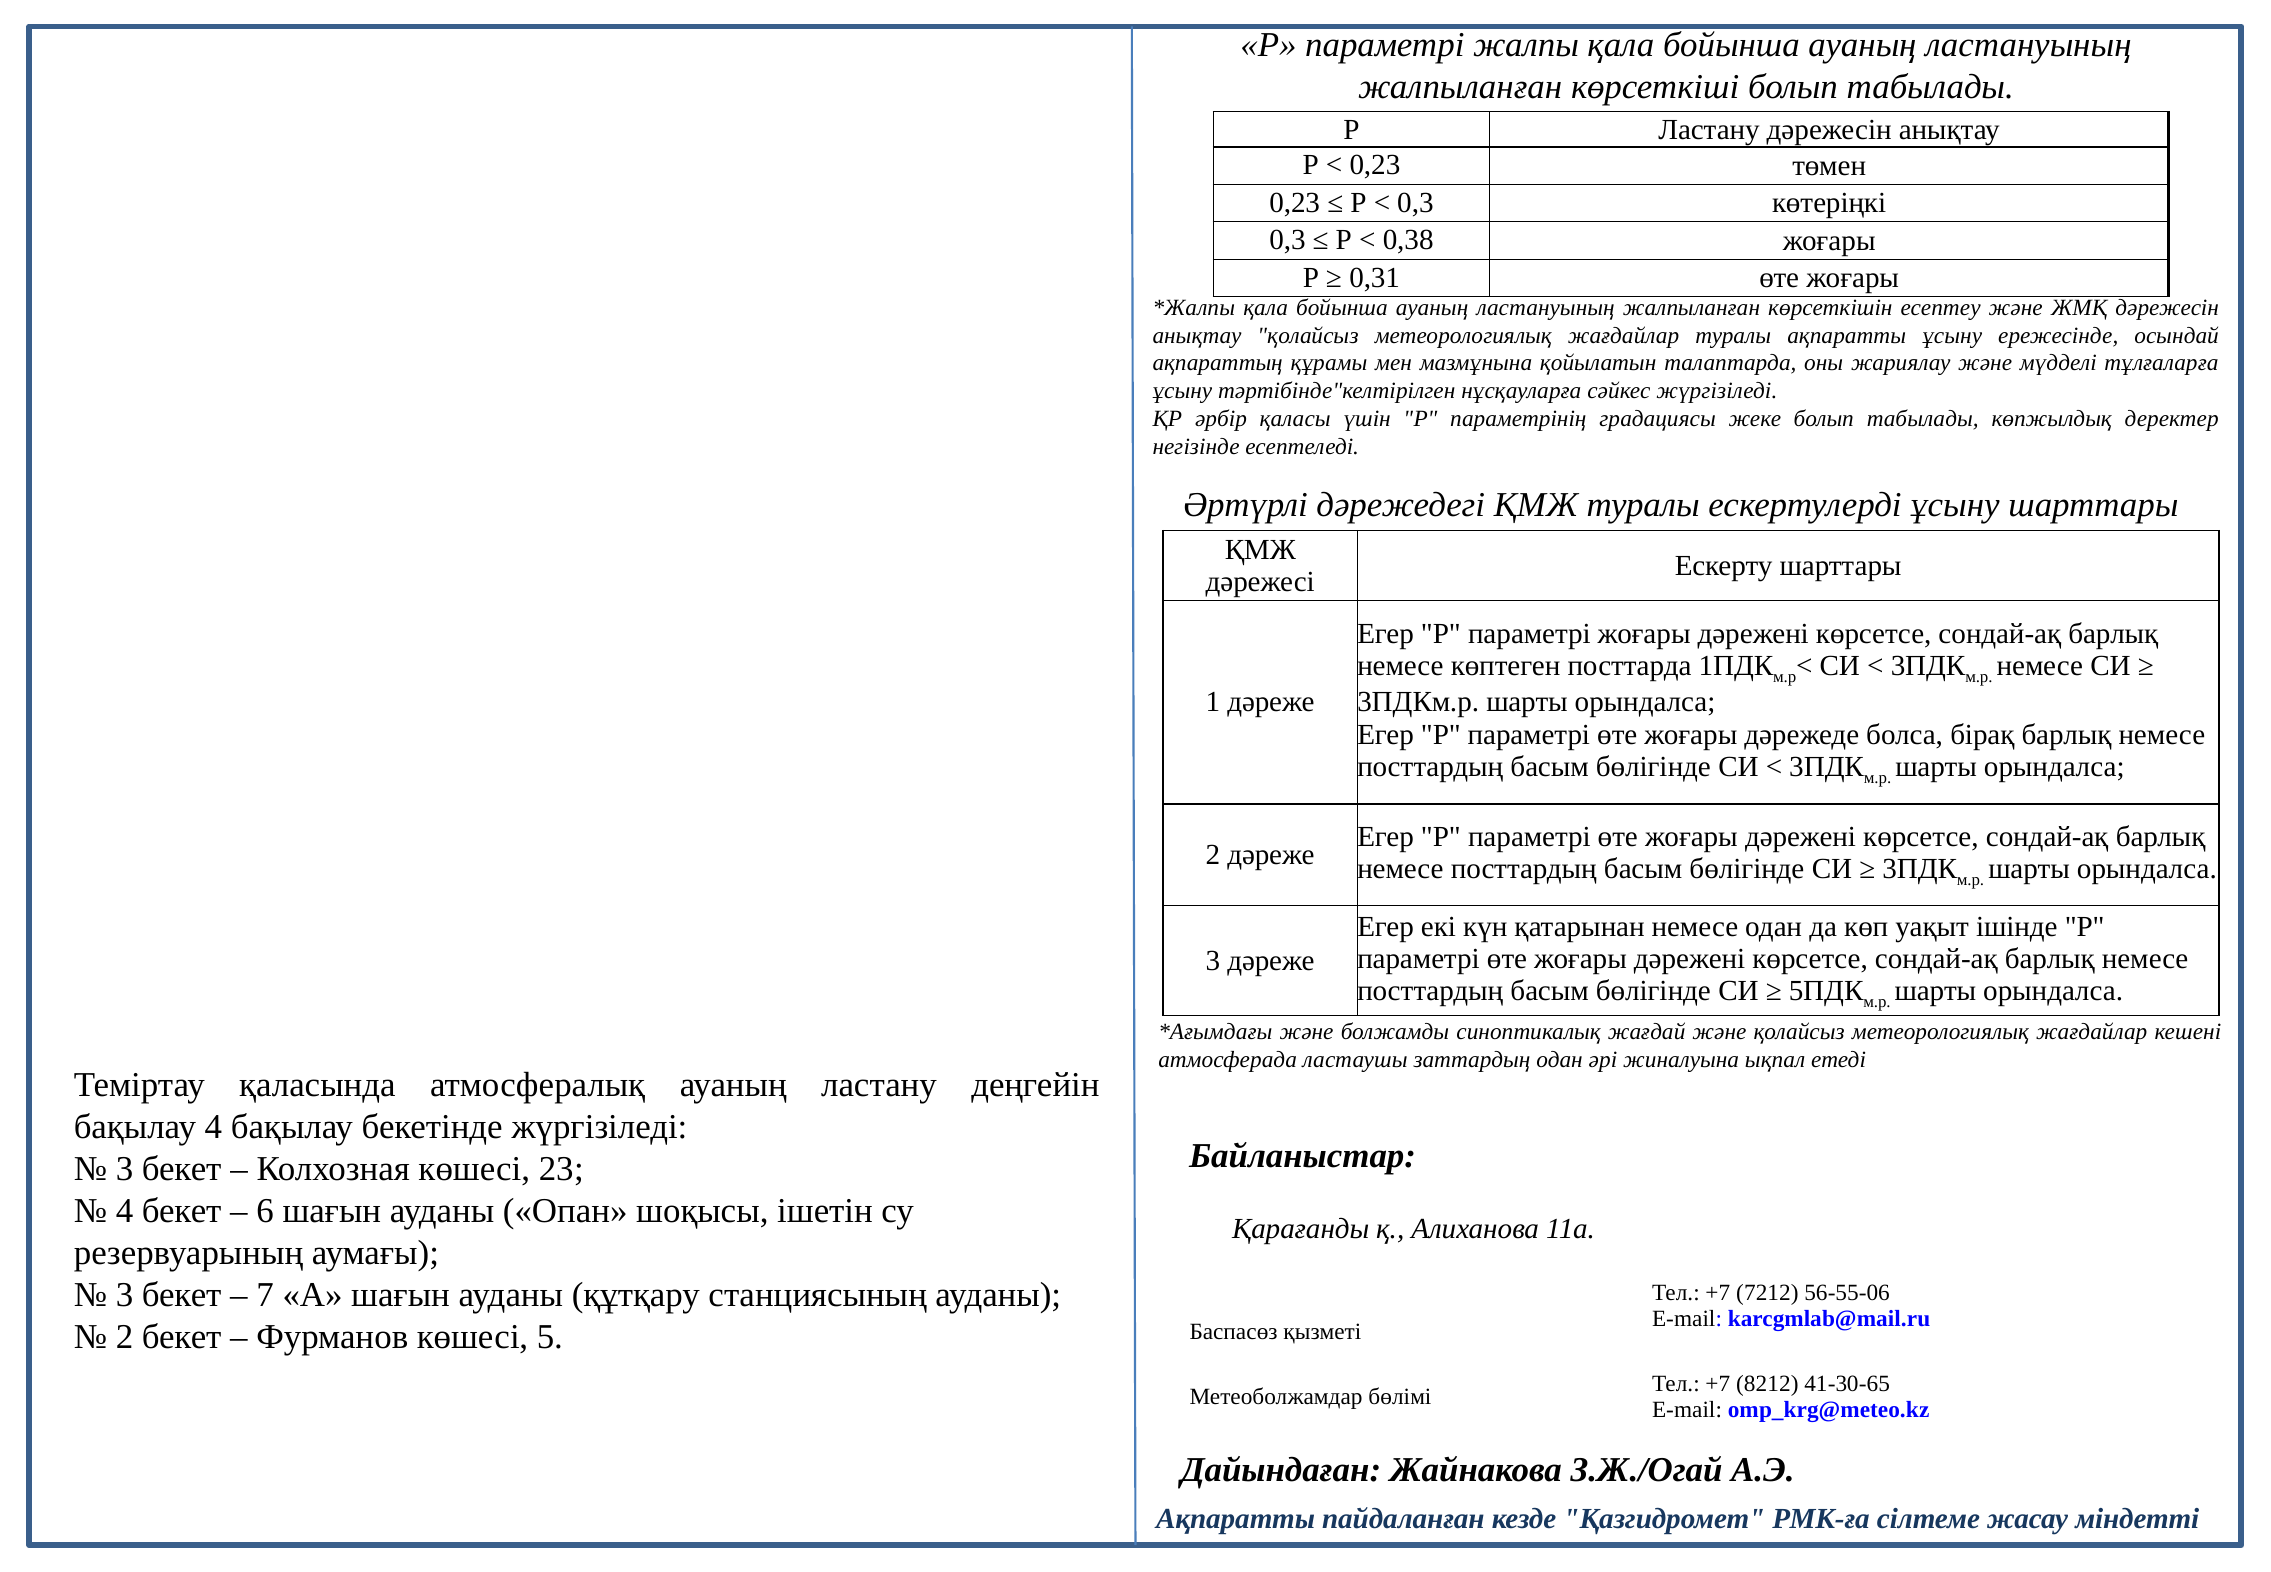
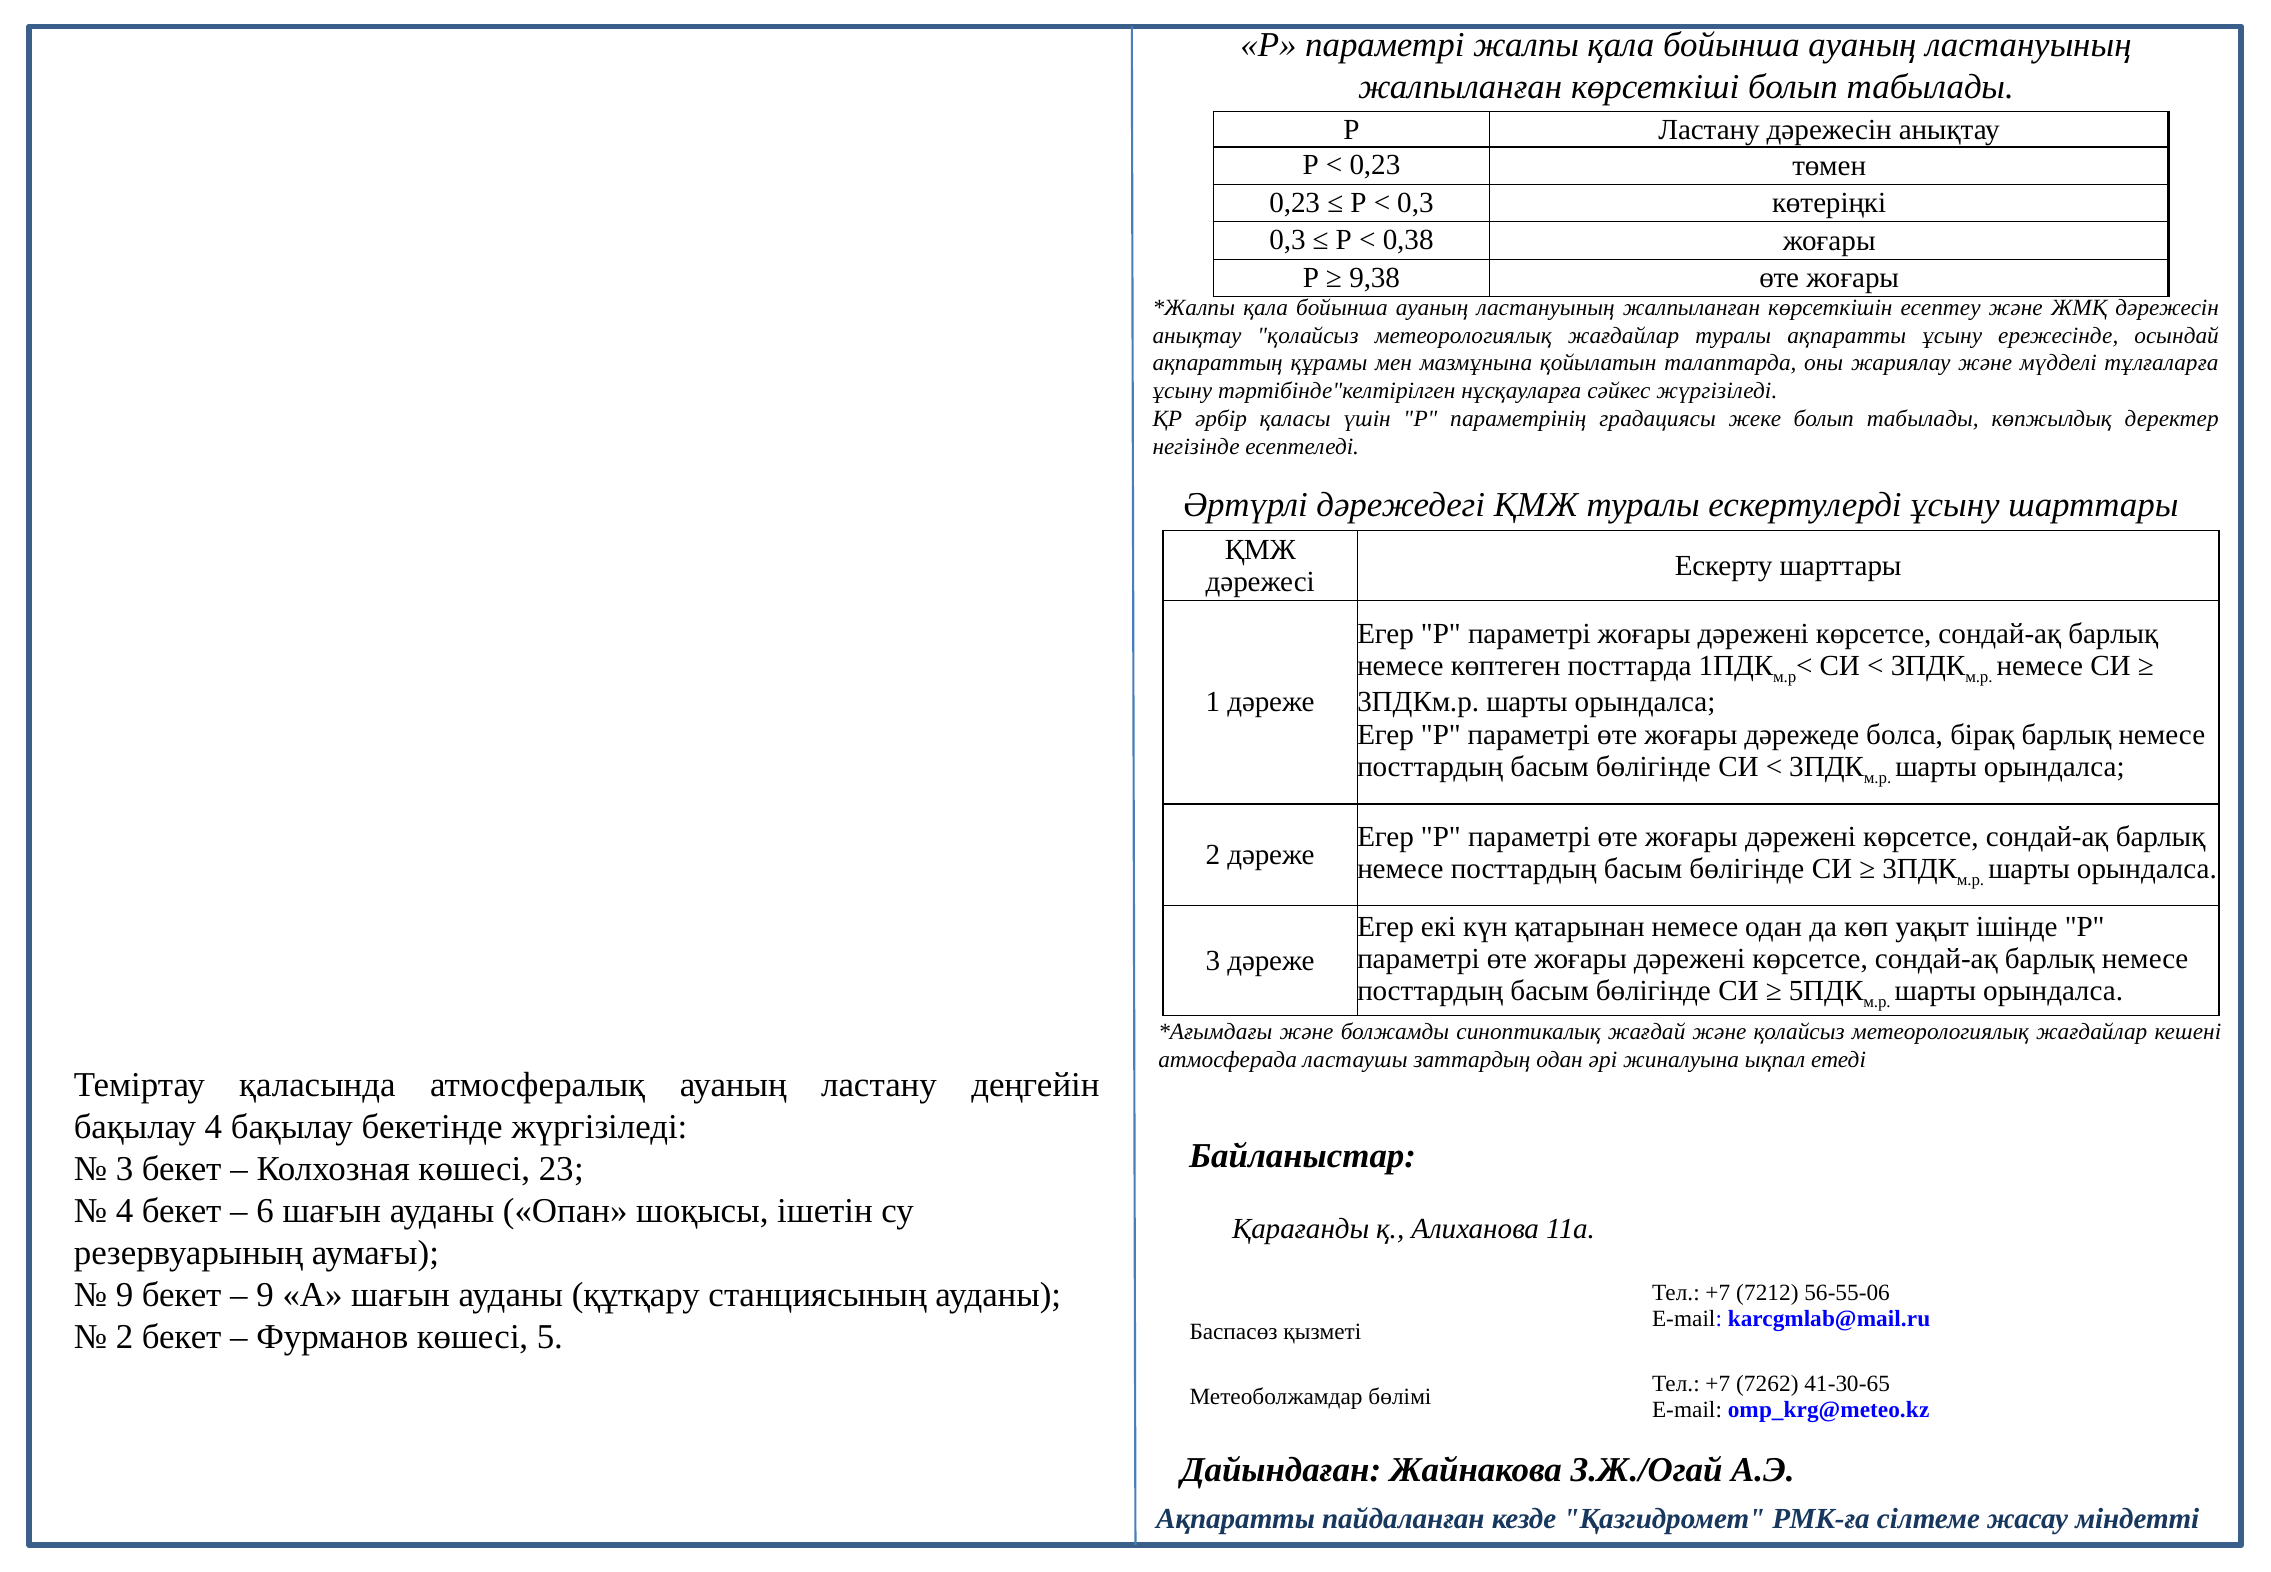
0,31: 0,31 -> 9,38 (1375, 278)
3: 3 -> 9 (125, 1295)
7: 7 -> 9 (265, 1295)
8212: 8212 -> 7262 (1767, 1384)
